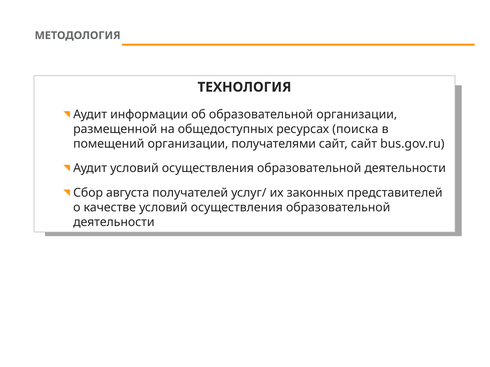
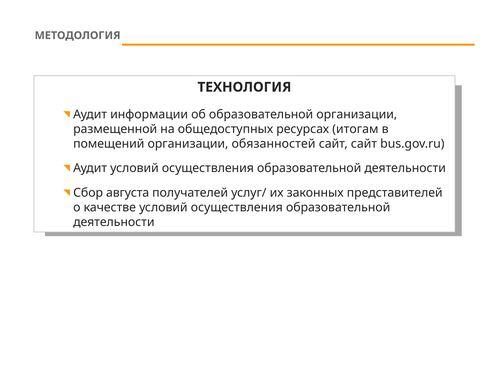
поиска: поиска -> итогам (355, 129)
получателями: получателями -> обязанностей (274, 144)
